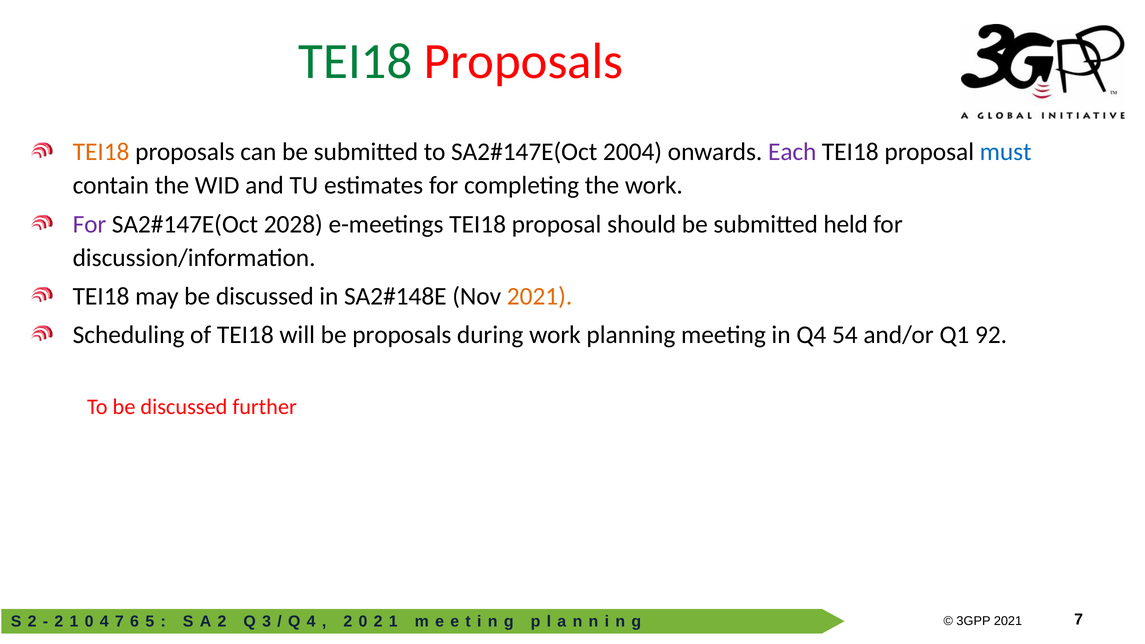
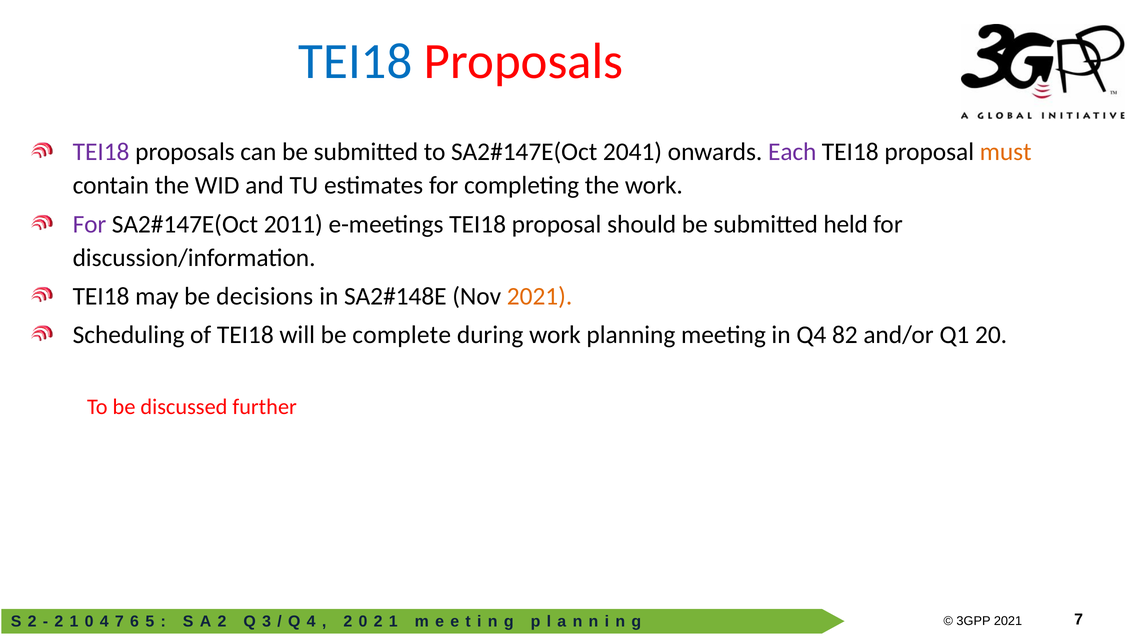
TEI18 colour: green -> blue (355, 61)
TEI18 colour: orange -> purple (101, 152)
2004: 2004 -> 2041 (633, 152)
must colour: blue -> orange (1006, 152)
2028: 2028 -> 2011 (293, 224)
may be discussed: discussed -> decisions (265, 296)
be proposals: proposals -> complete (402, 335)
54: 54 -> 82 (845, 335)
92: 92 -> 20 (991, 335)
